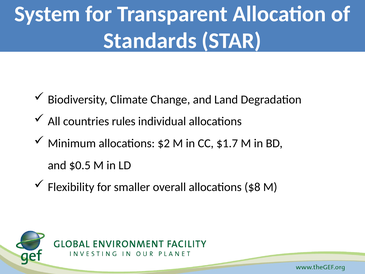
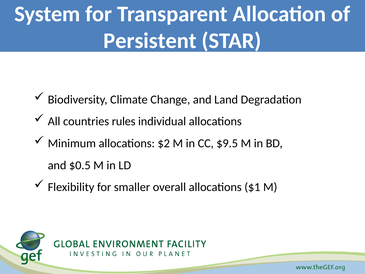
Standards: Standards -> Persistent (150, 41)
$1.7: $1.7 -> $9.5 (227, 143)
$8: $8 -> $1 (252, 187)
